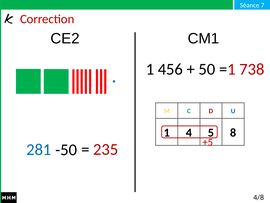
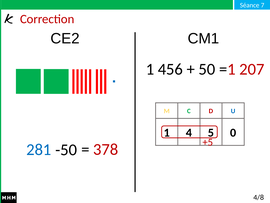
738: 738 -> 207 (252, 69)
8: 8 -> 0 (233, 132)
235: 235 -> 378 (106, 149)
